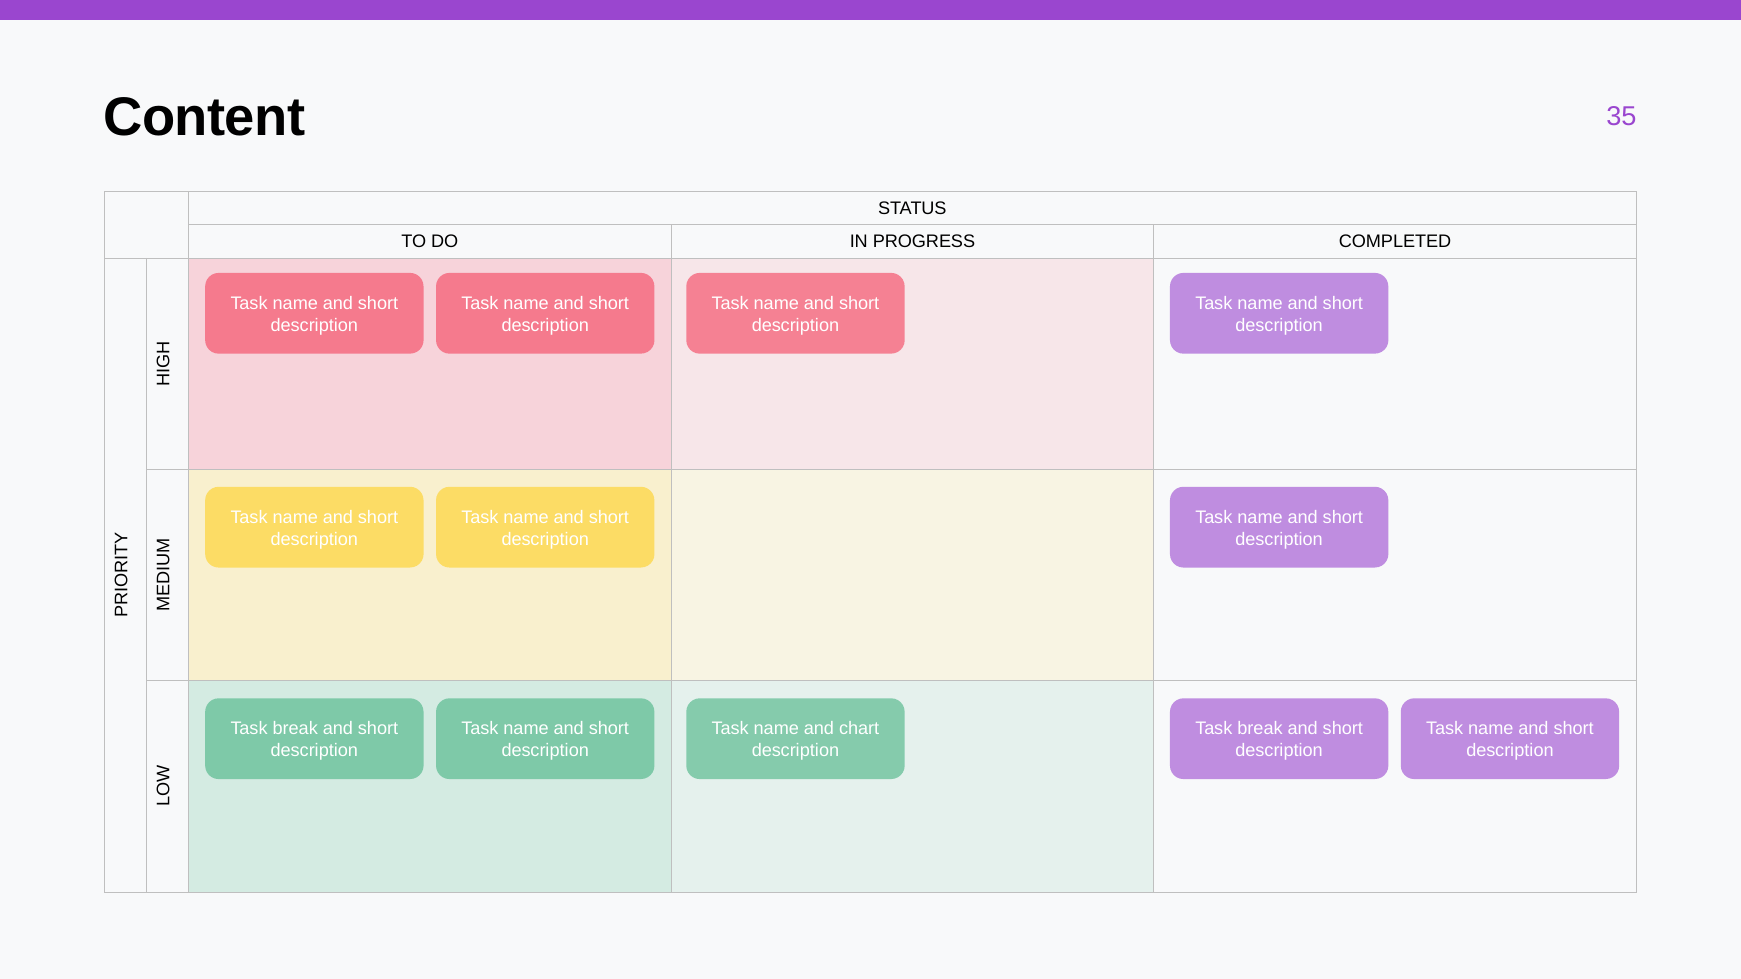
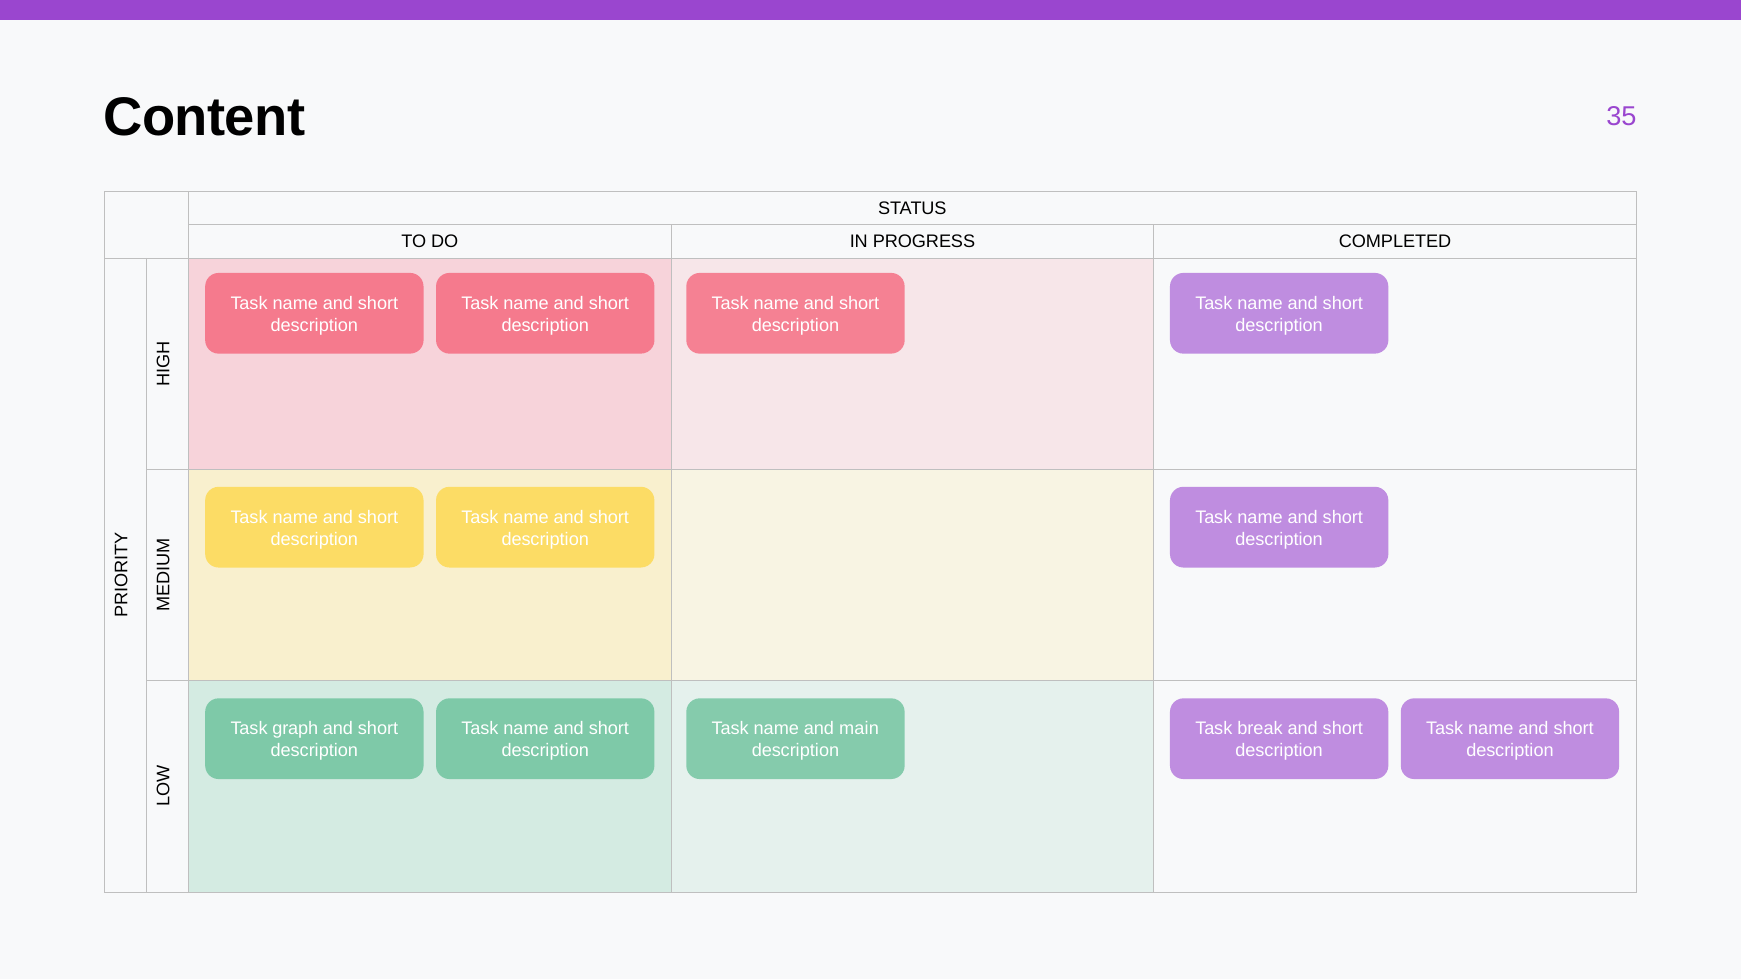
break: break -> graph (295, 729)
chart: chart -> main (859, 729)
